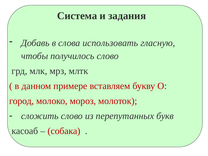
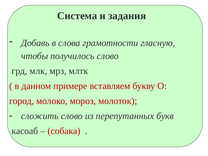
использовать: использовать -> грамотности (110, 43)
